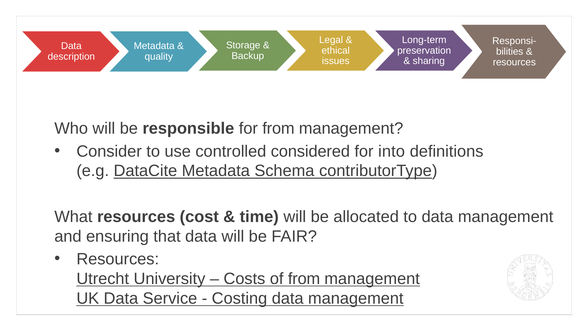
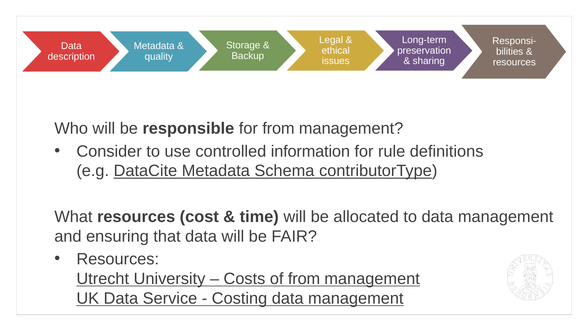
considered: considered -> information (310, 151)
into: into -> rule (392, 151)
